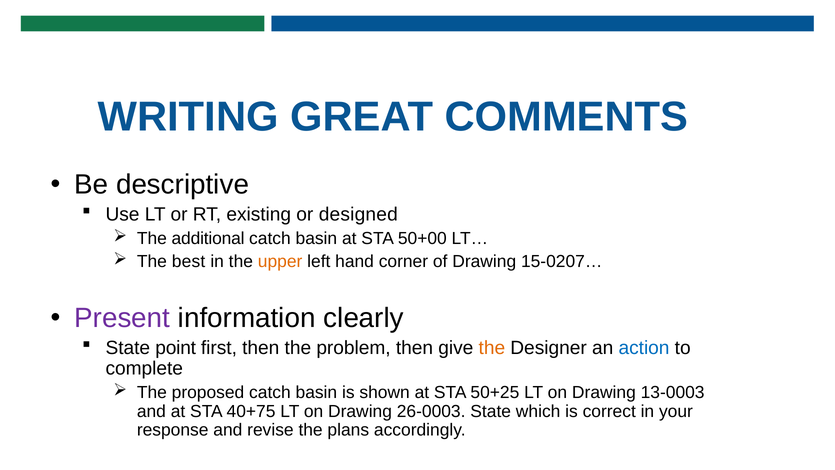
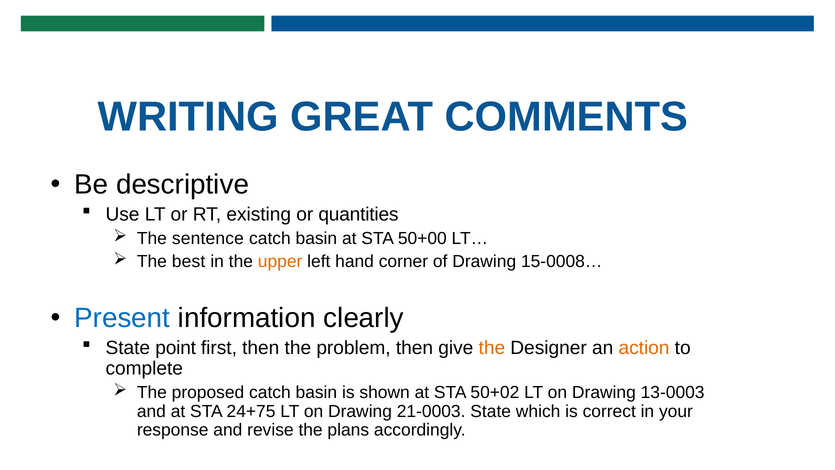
designed: designed -> quantities (358, 214)
additional: additional -> sentence (208, 238)
15-0207…: 15-0207… -> 15-0008… (562, 262)
Present colour: purple -> blue (122, 318)
action colour: blue -> orange (644, 347)
50+25: 50+25 -> 50+02 (495, 392)
40+75: 40+75 -> 24+75 (251, 411)
26-0003: 26-0003 -> 21-0003 (431, 411)
